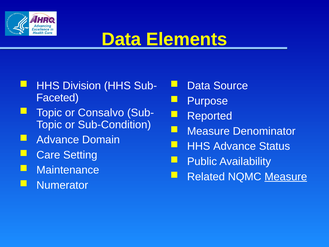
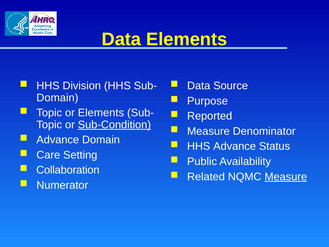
Faceted: Faceted -> Domain (57, 98)
or Consalvo: Consalvo -> Elements (101, 113)
Sub-Condition underline: none -> present (114, 125)
Maintenance: Maintenance -> Collaboration (68, 170)
